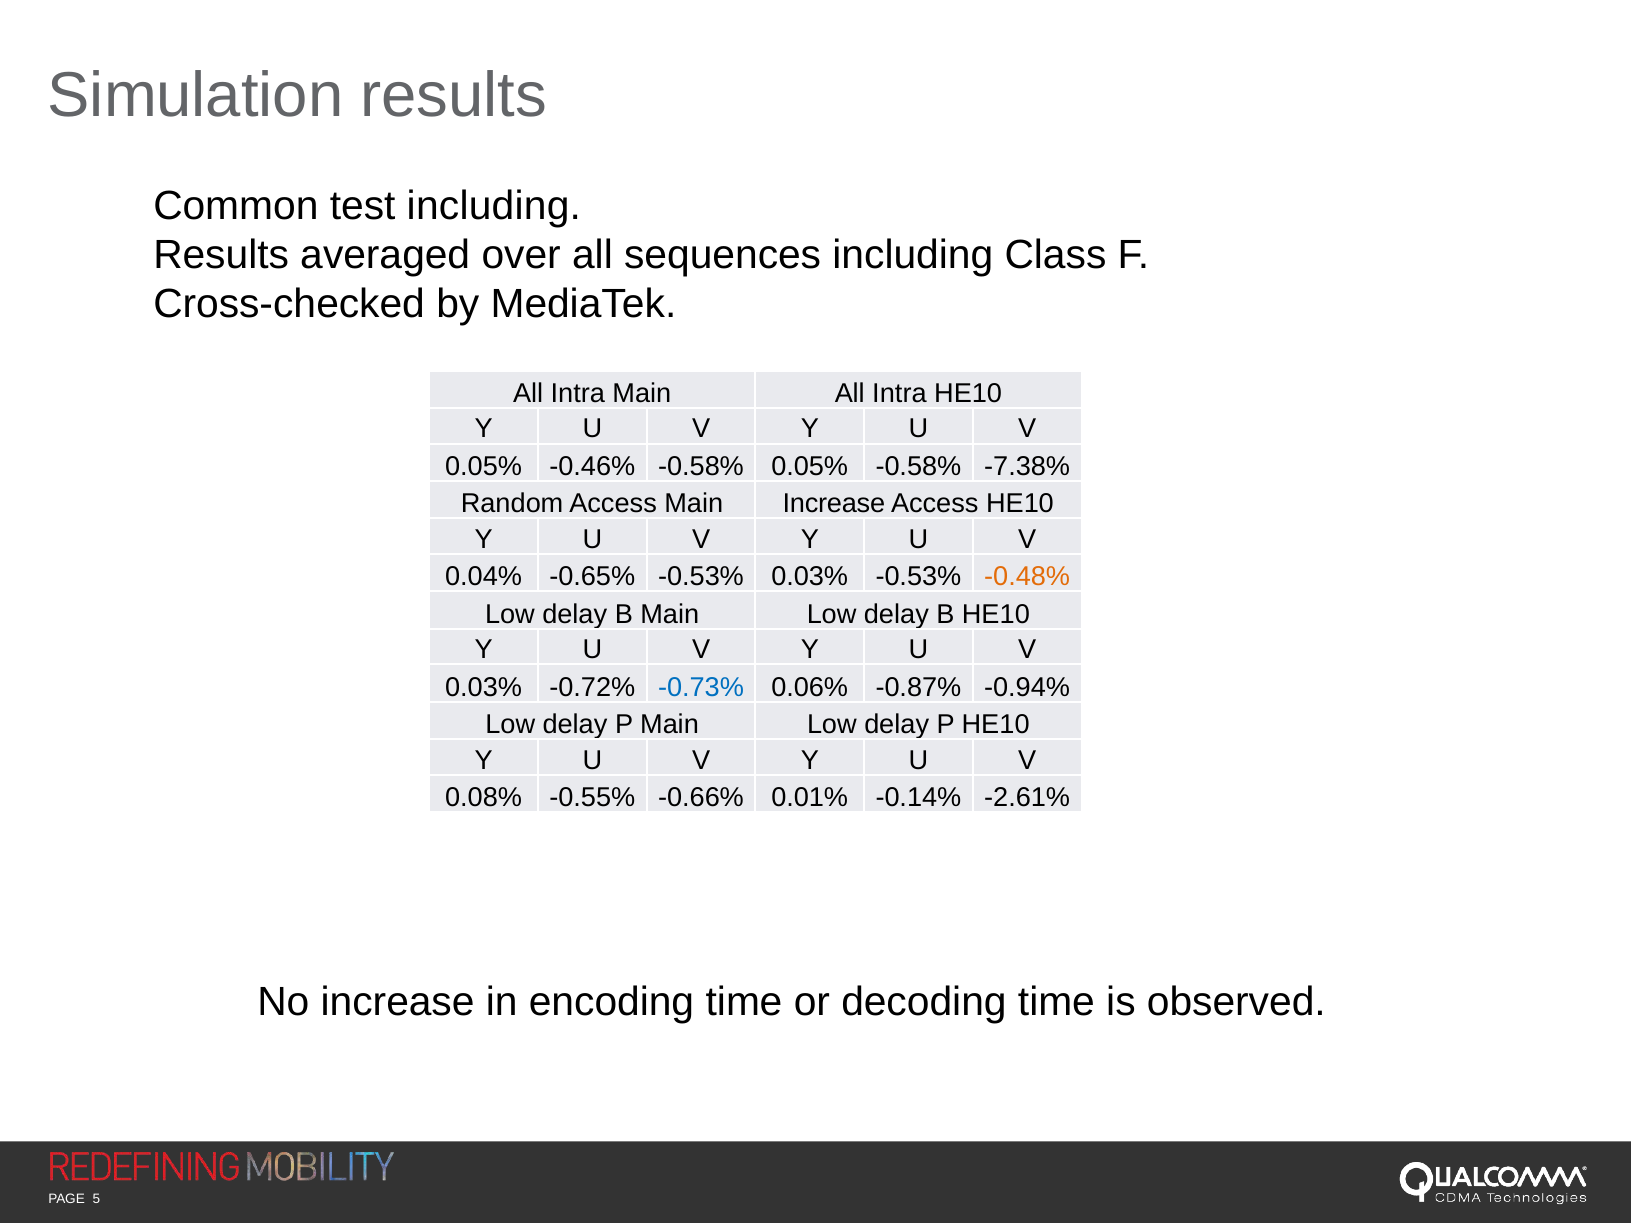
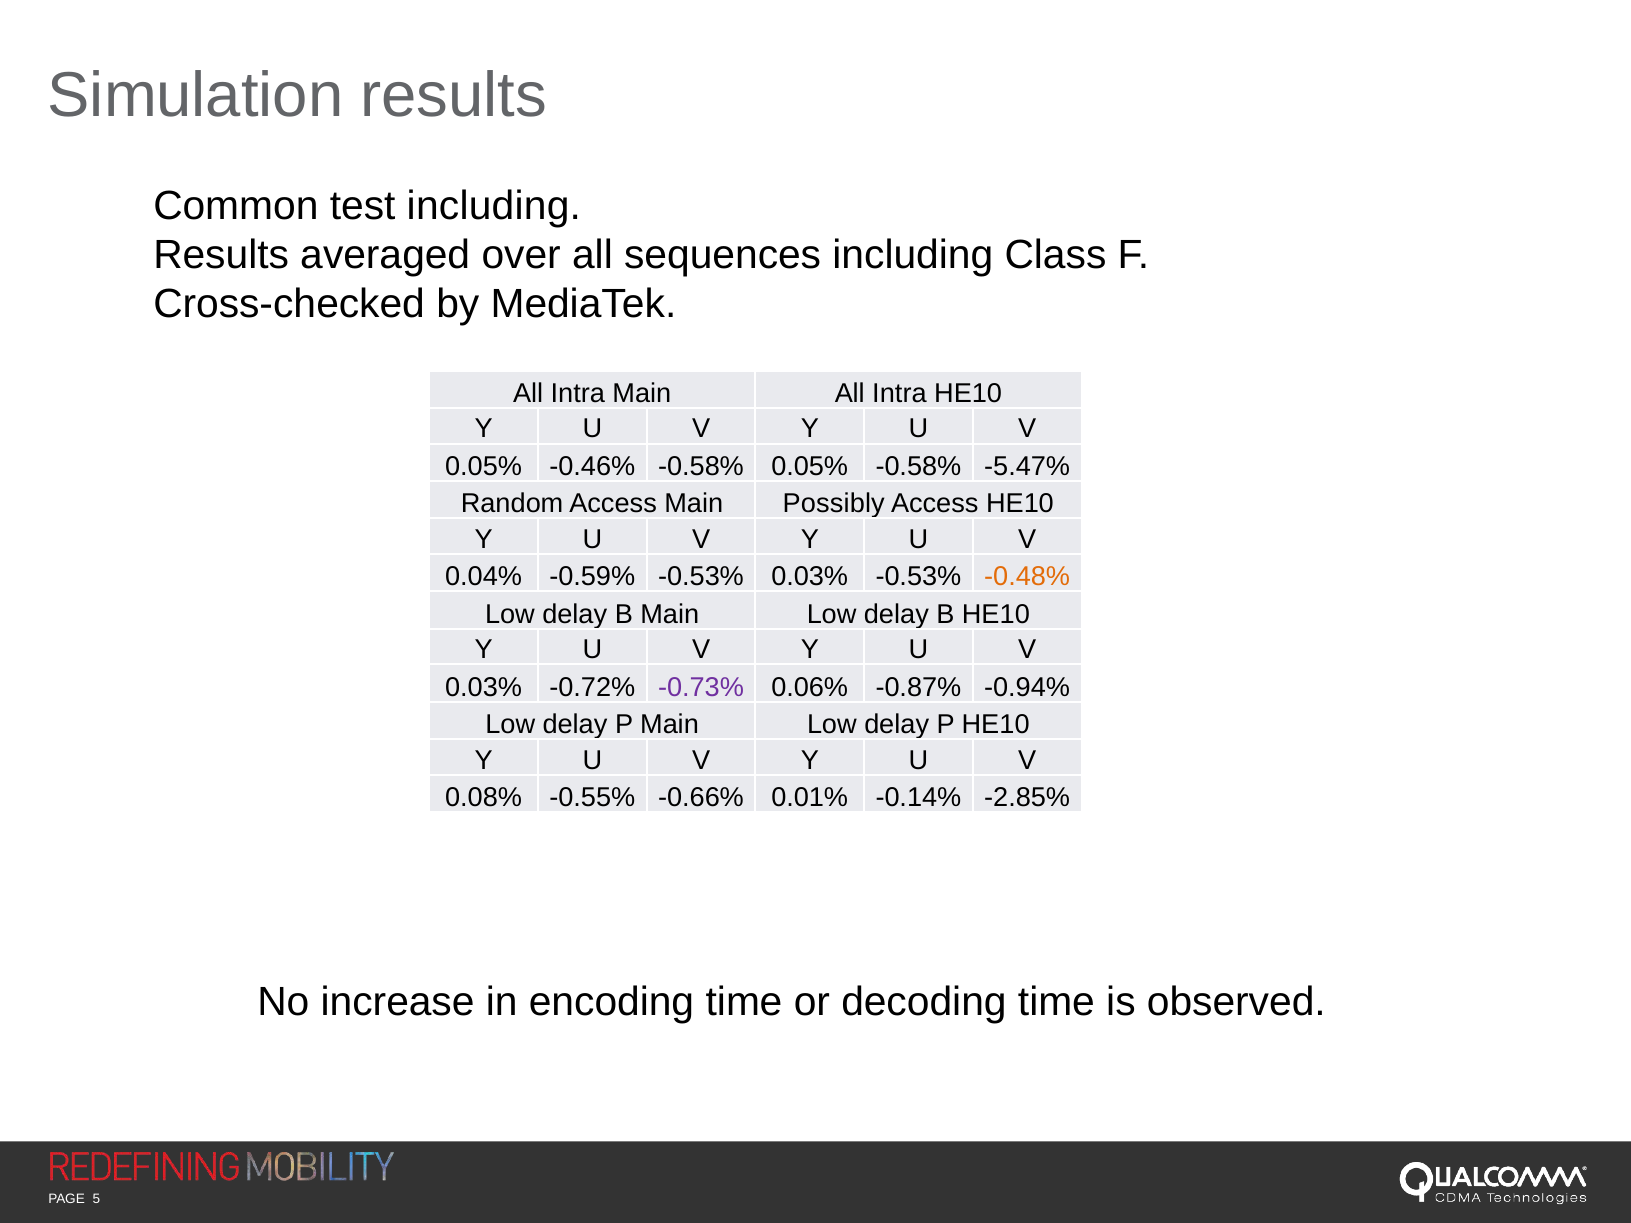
-7.38%: -7.38% -> -5.47% (1027, 466)
Main Increase: Increase -> Possibly (834, 504)
-0.65%: -0.65% -> -0.59% (592, 577)
-0.73% colour: blue -> purple (701, 687)
-2.61%: -2.61% -> -2.85% (1027, 798)
